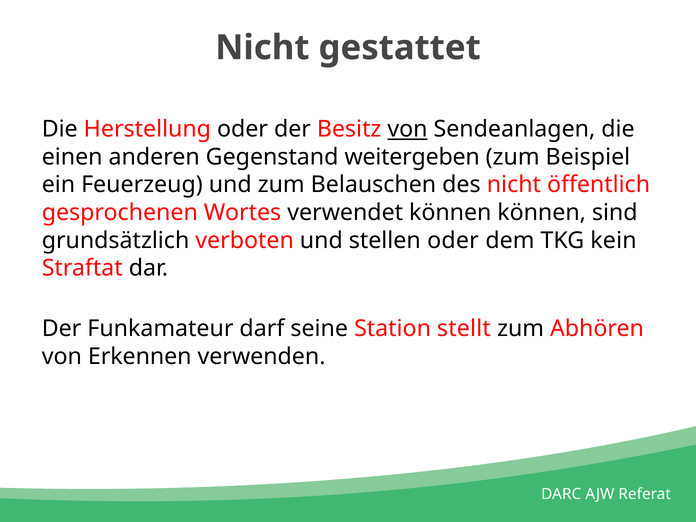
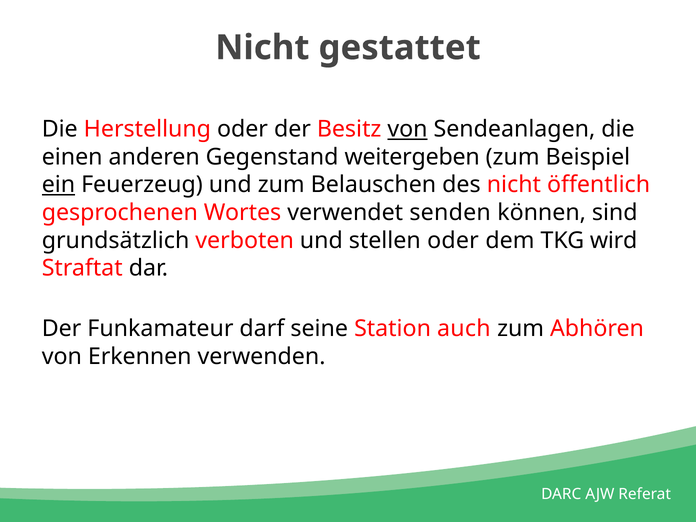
ein underline: none -> present (58, 185)
verwendet können: können -> senden (450, 213)
kein: kein -> wird (614, 240)
stellt: stellt -> auch (464, 329)
